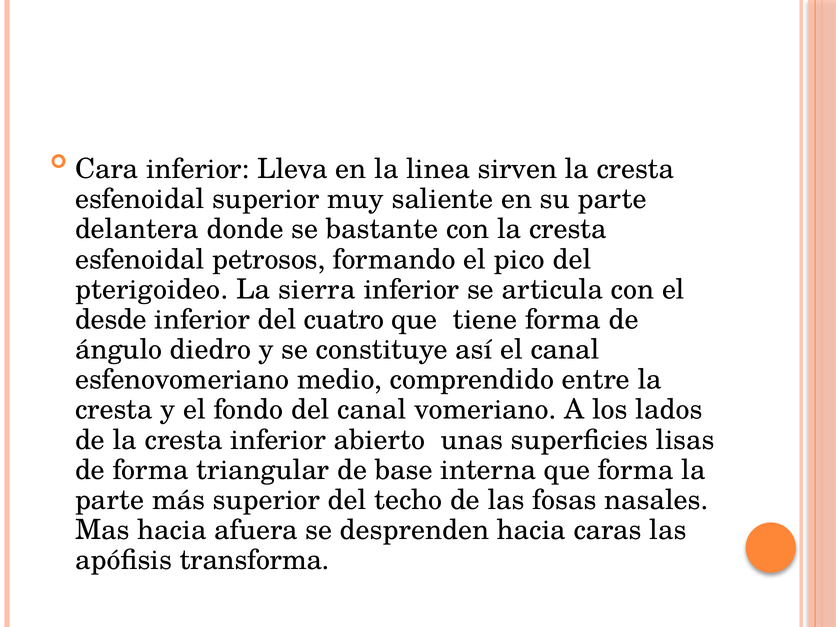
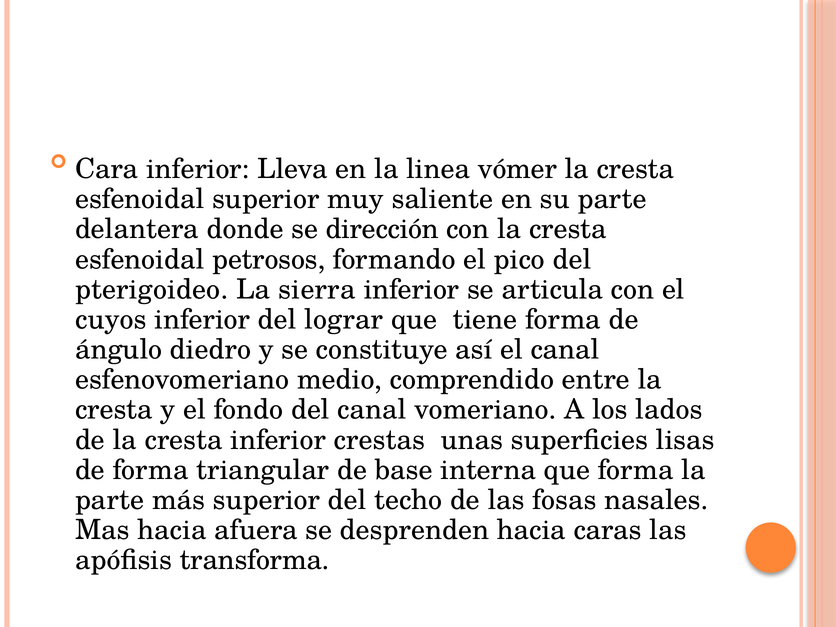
sirven: sirven -> vómer (517, 169)
bastante: bastante -> dirección (382, 229)
desde: desde -> cuyos (111, 320)
cuatro: cuatro -> lograr (344, 320)
abierto: abierto -> crestas (379, 440)
